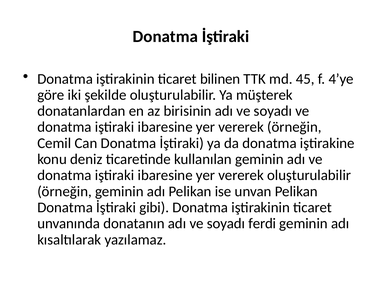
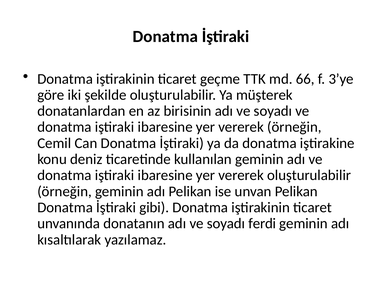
bilinen: bilinen -> geçme (220, 79)
45: 45 -> 66 (305, 79)
4’ye: 4’ye -> 3’ye (341, 79)
